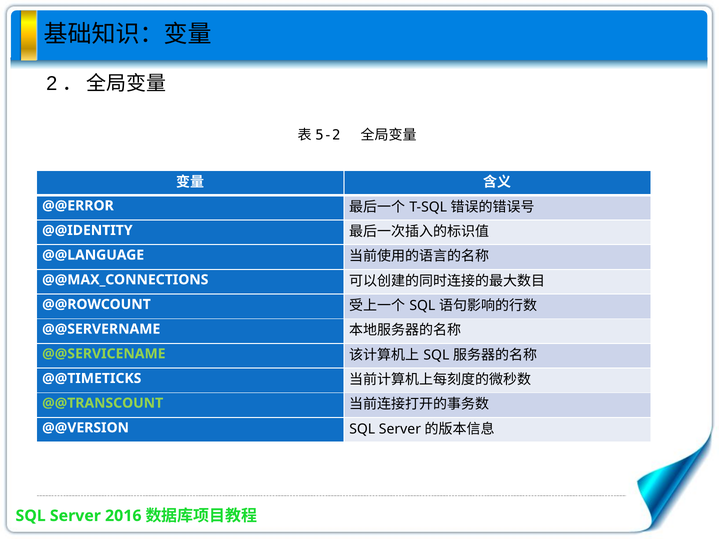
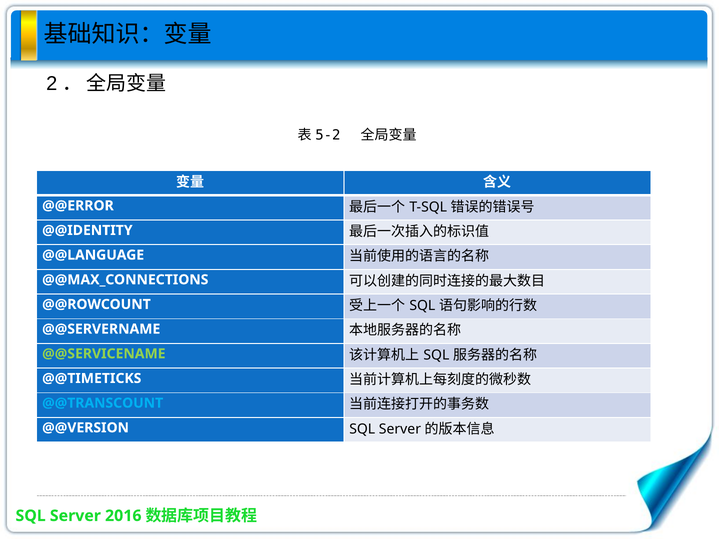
@@TRANSCOUNT colour: light green -> light blue (103, 403)
